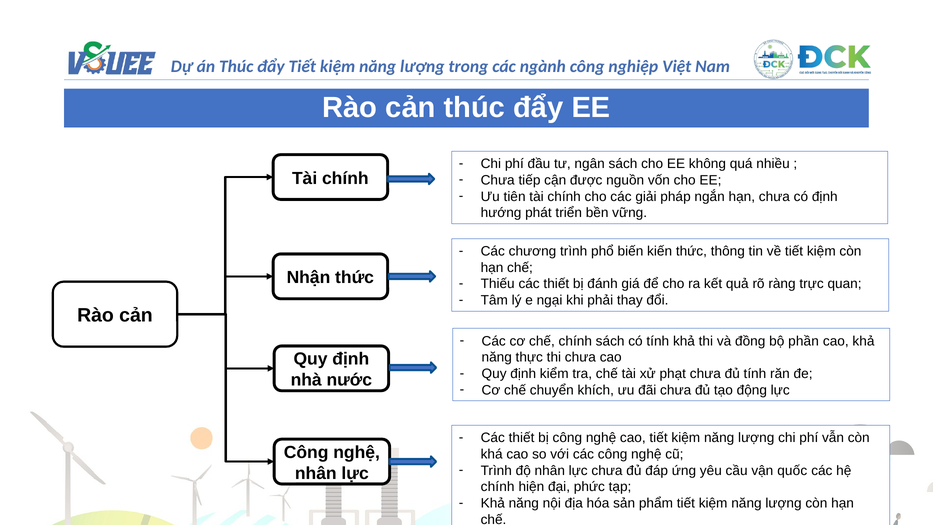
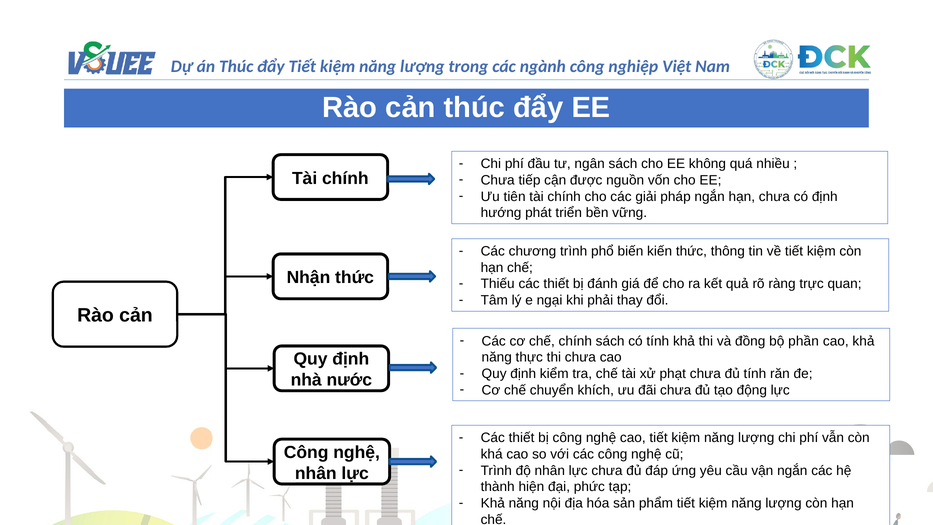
vận quốc: quốc -> ngắn (792, 470)
chính: chính -> thành (498, 487)
